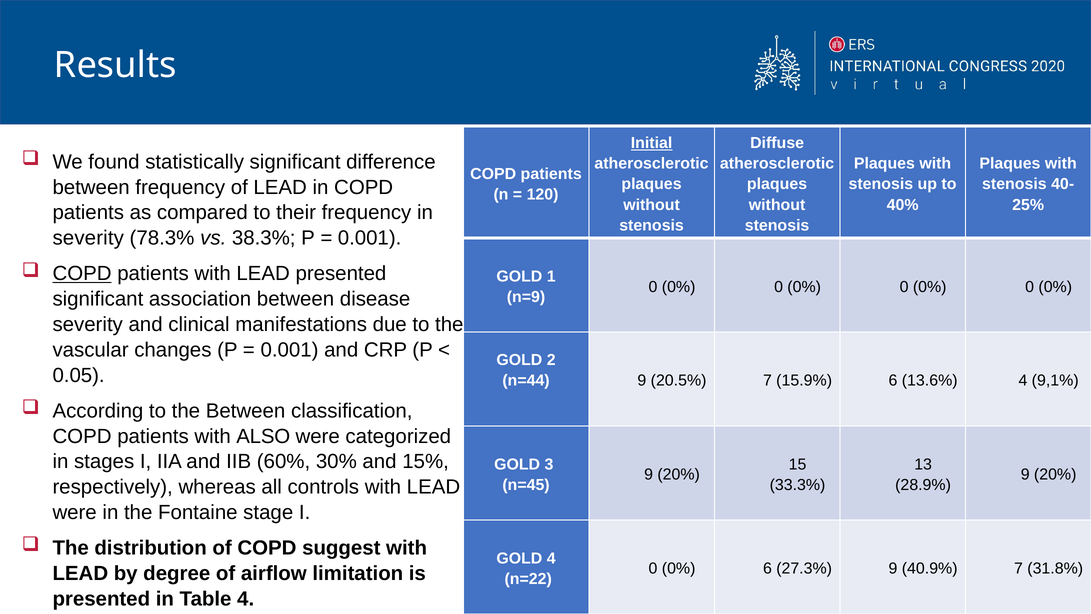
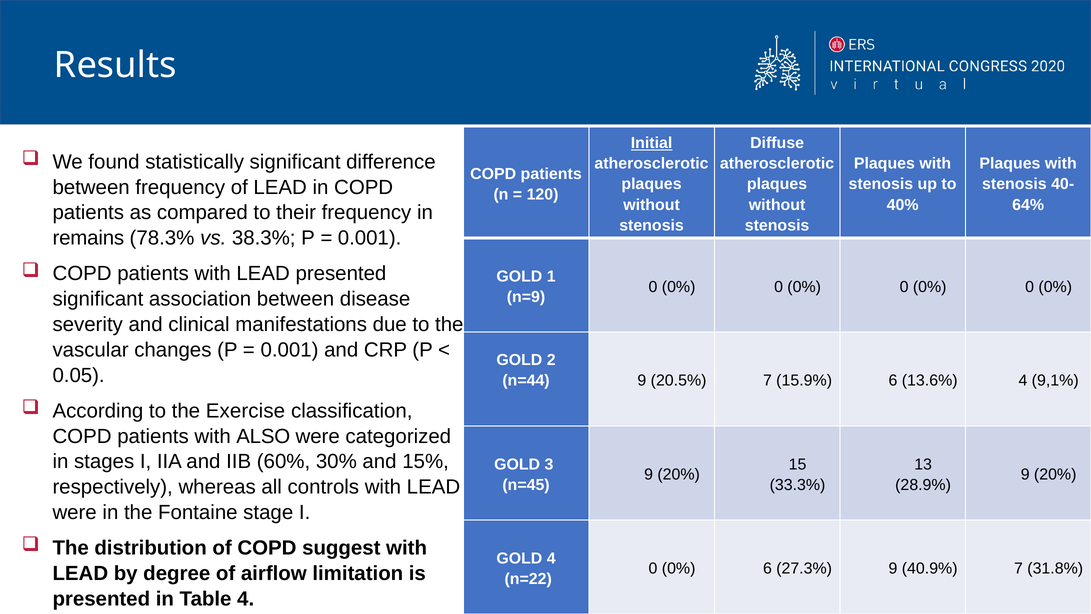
25%: 25% -> 64% (1028, 205)
severity: severity -> remains (88, 238)
COPD underline: present -> none (82, 274)
the Between: Between -> Exercise (245, 411)
